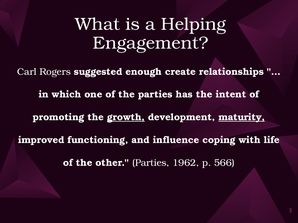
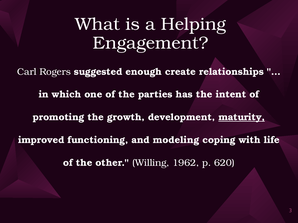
growth underline: present -> none (126, 117)
influence: influence -> modeling (176, 140)
other Parties: Parties -> Willing (151, 163)
566: 566 -> 620 (224, 163)
